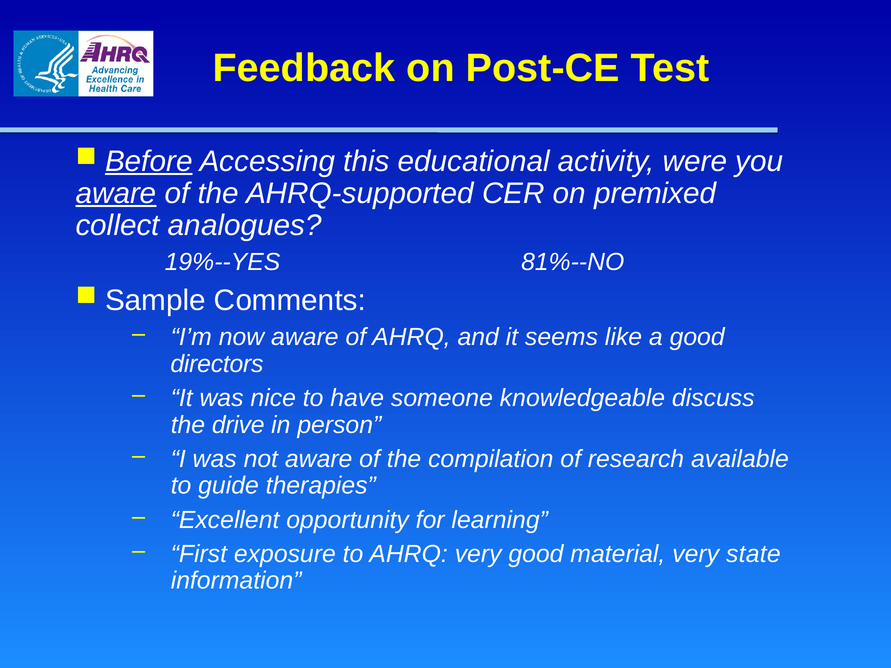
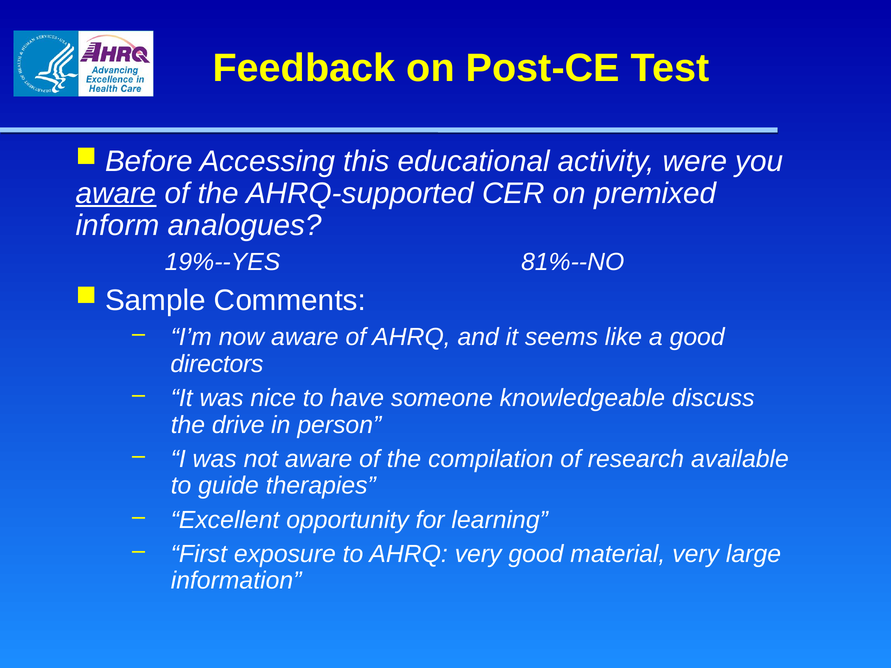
Before underline: present -> none (149, 161)
collect: collect -> inform (118, 225)
state: state -> large (754, 554)
